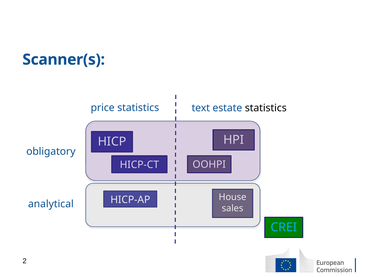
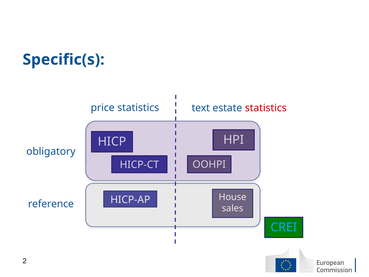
Scanner(s: Scanner(s -> Specific(s (64, 60)
statistics colour: black -> red (266, 108)
analytical: analytical -> reference (51, 204)
